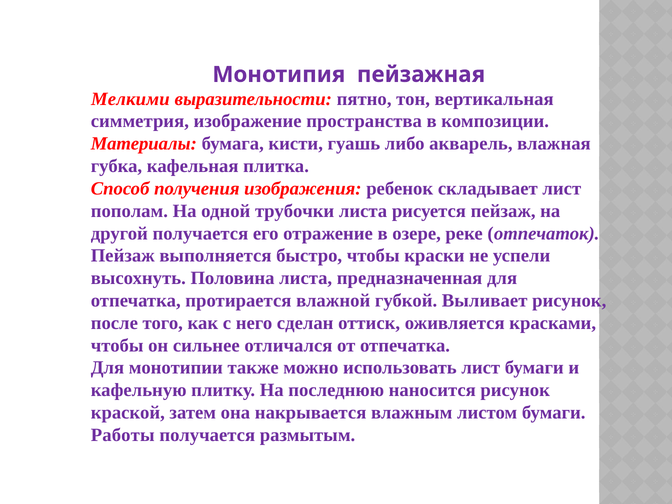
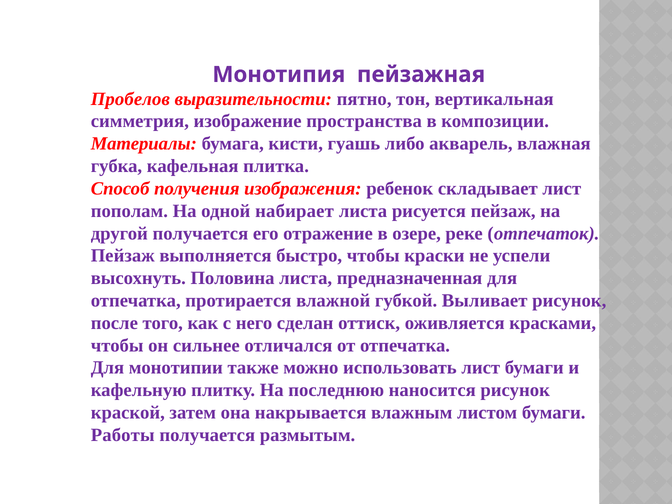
Мелкими: Мелкими -> Пробелов (130, 99)
трубочки: трубочки -> набирает (295, 211)
